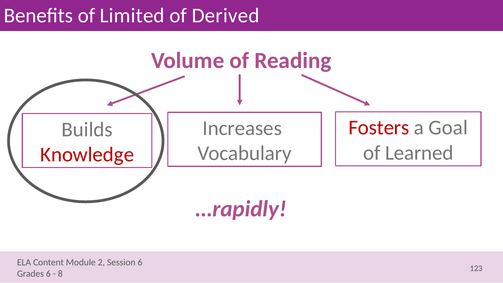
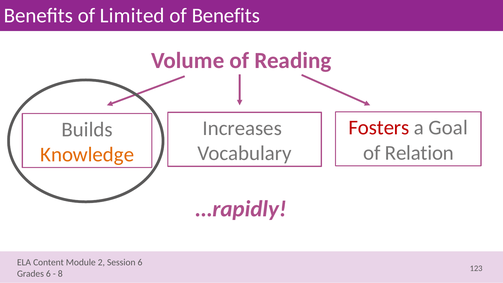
of Derived: Derived -> Benefits (226, 15)
Learned: Learned -> Relation (419, 153)
Knowledge colour: red -> orange (87, 155)
